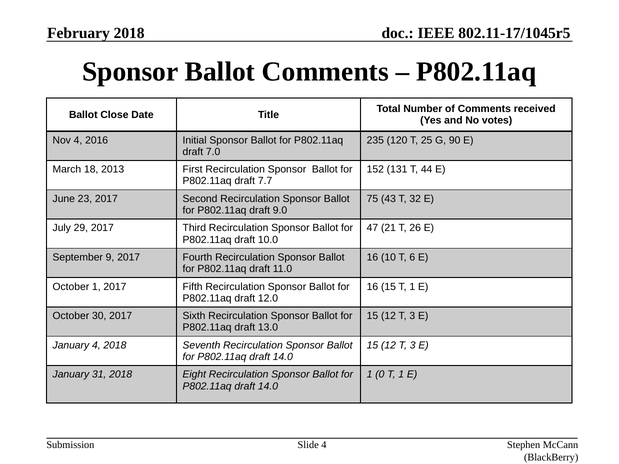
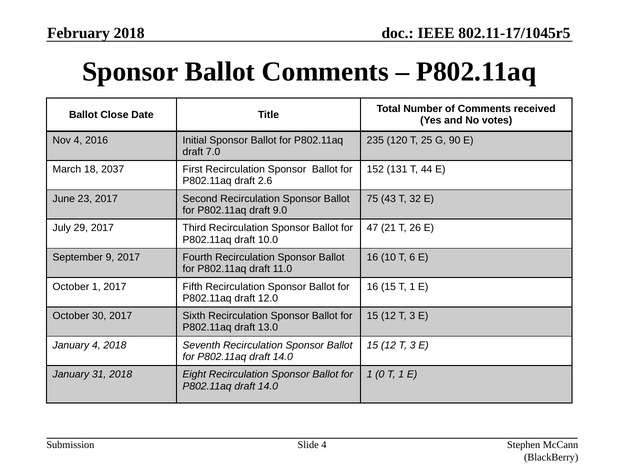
2013: 2013 -> 2037 (113, 170)
7.7: 7.7 -> 2.6 (265, 181)
